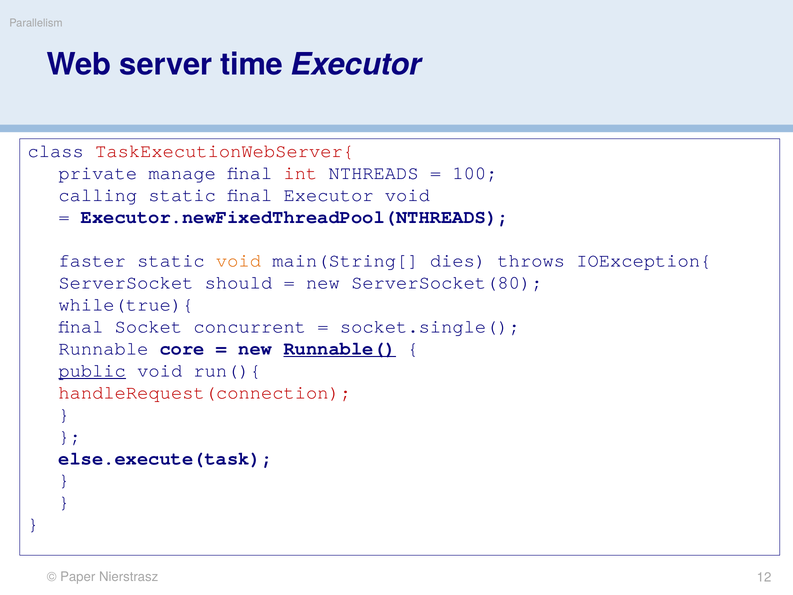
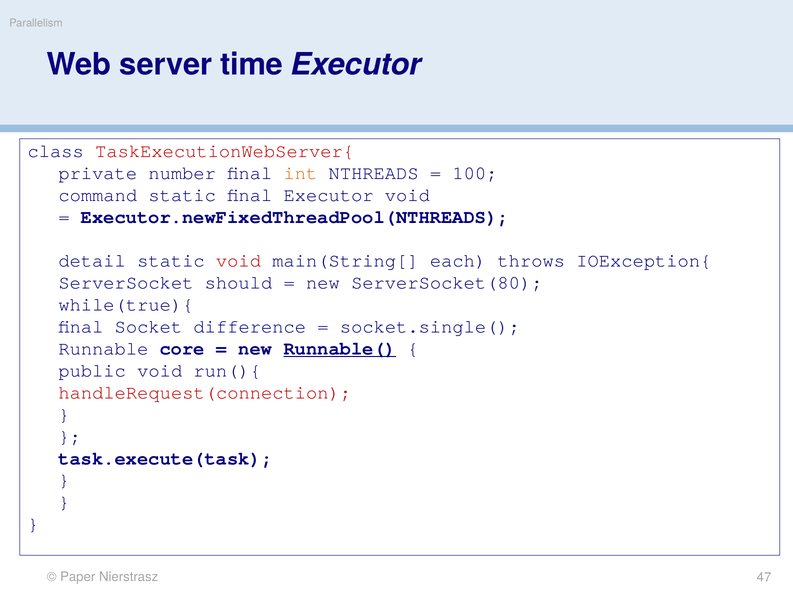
manage: manage -> number (182, 173)
int colour: red -> orange (300, 173)
calling: calling -> command (98, 195)
faster: faster -> detail (92, 261)
void colour: orange -> red (238, 261)
dies: dies -> each (458, 261)
concurrent: concurrent -> difference (250, 326)
public underline: present -> none (92, 370)
else.execute(task: else.execute(task -> task.execute(task (165, 458)
12: 12 -> 47 (764, 577)
